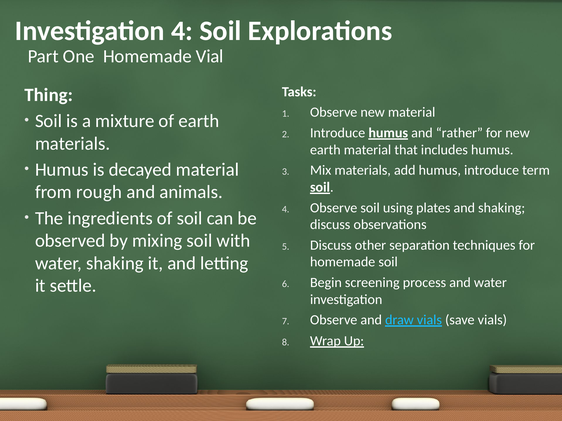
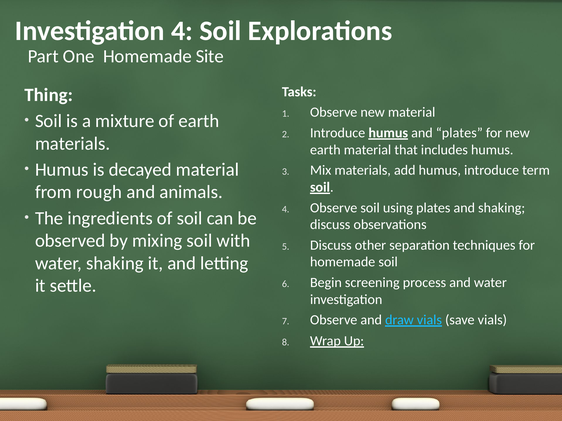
Vial: Vial -> Site (210, 57)
and rather: rather -> plates (459, 133)
